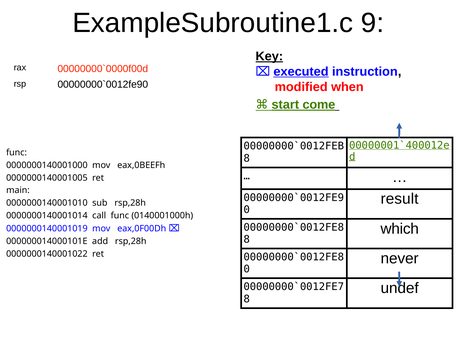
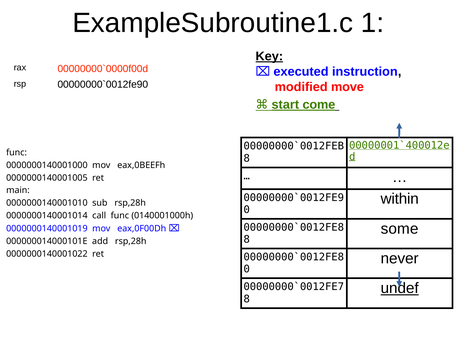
9: 9 -> 1 (373, 23)
executed underline: present -> none (301, 72)
when: when -> move (347, 87)
result: result -> within (400, 199)
which: which -> some (400, 229)
undef underline: none -> present (400, 289)
